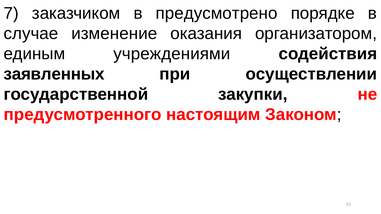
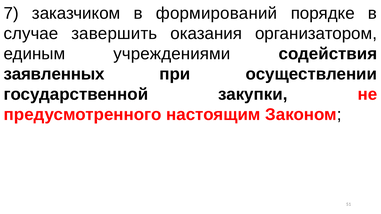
предусмотрено: предусмотрено -> формирований (217, 13)
изменение: изменение -> завершить (114, 34)
